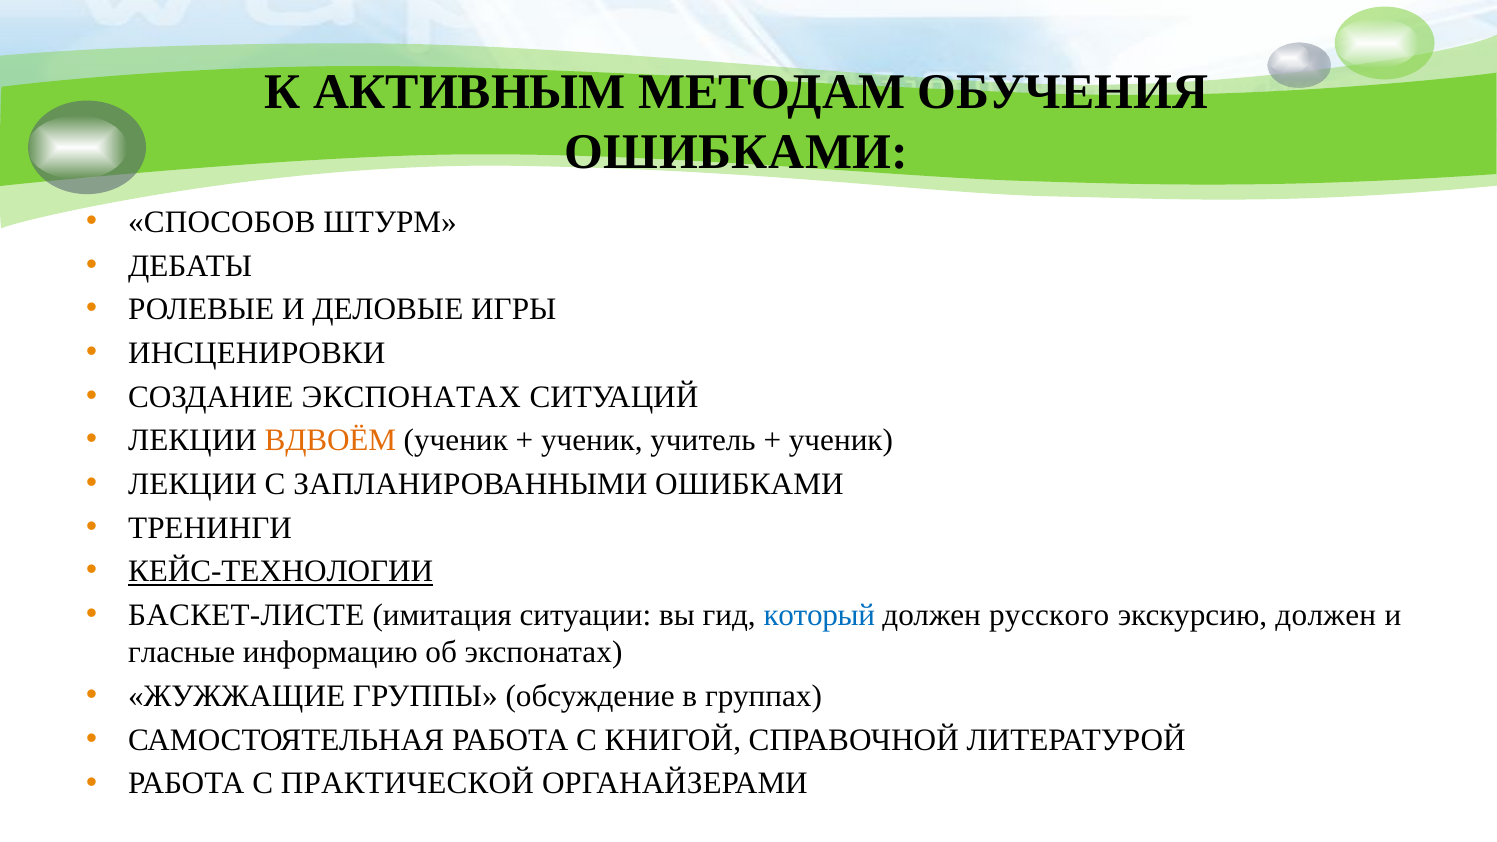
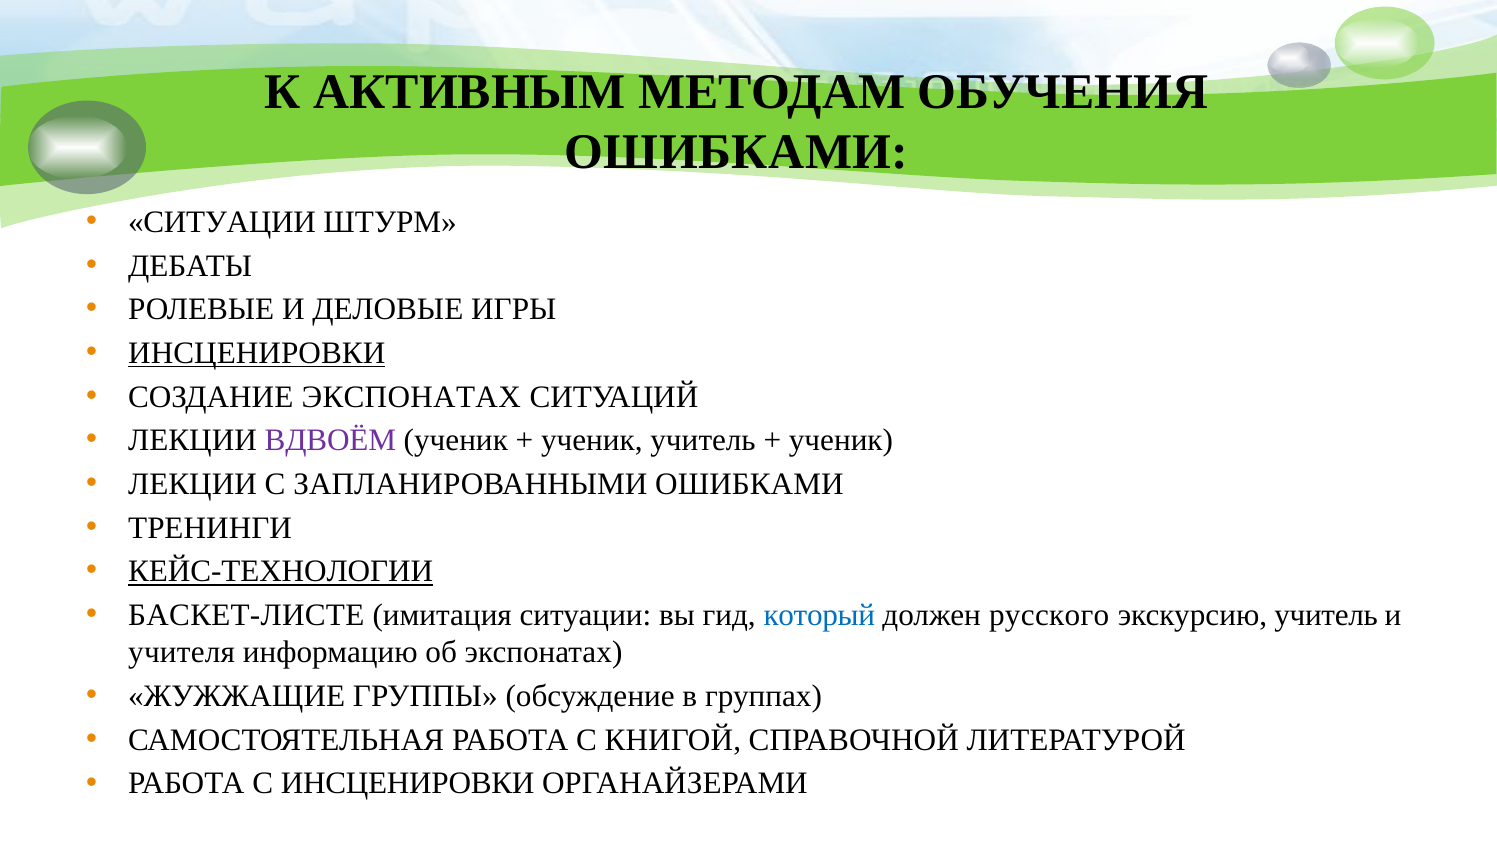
СПОСОБОВ: СПОСОБОВ -> СИТУАЦИИ (222, 222)
ИНСЦЕНИРОВКИ underline: none -> present (257, 353)
ВДВОЁМ colour: orange -> purple (330, 440)
экскурсию должен: должен -> учитель (1326, 615)
гласные: гласные -> учителя (182, 653)
С ПРАКТИЧЕСКОЙ: ПРАКТИЧЕСКОЙ -> ИНСЦЕНИРОВКИ (408, 784)
